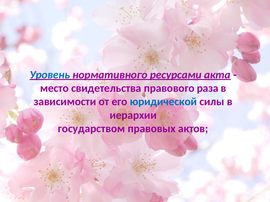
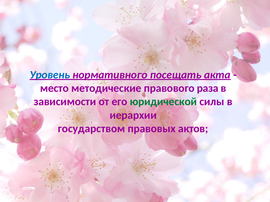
ресурсами: ресурсами -> посещать (176, 75)
свидетельства: свидетельства -> методические (106, 88)
юридической colour: blue -> green (163, 102)
